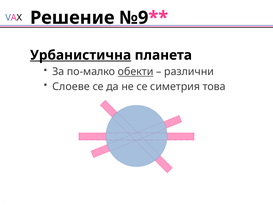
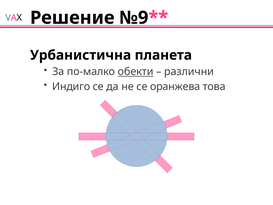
Урбанистична underline: present -> none (81, 55)
Слоеве: Слоеве -> Индиго (71, 86)
симетрия: симетрия -> оранжева (175, 86)
